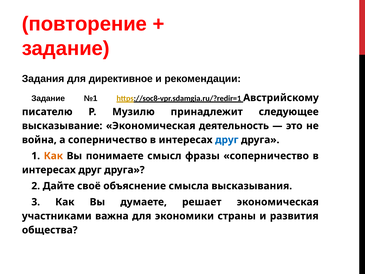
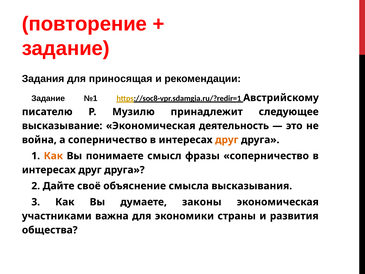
директивное: директивное -> приносящая (121, 79)
друг colour: blue -> orange (227, 140)
решает: решает -> законы (202, 202)
